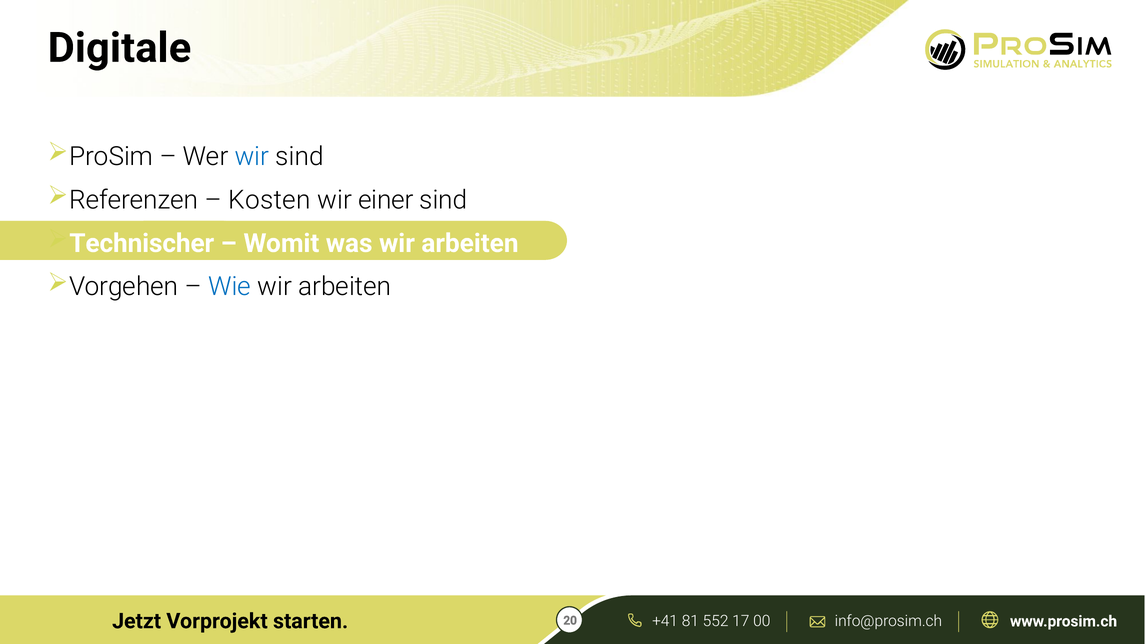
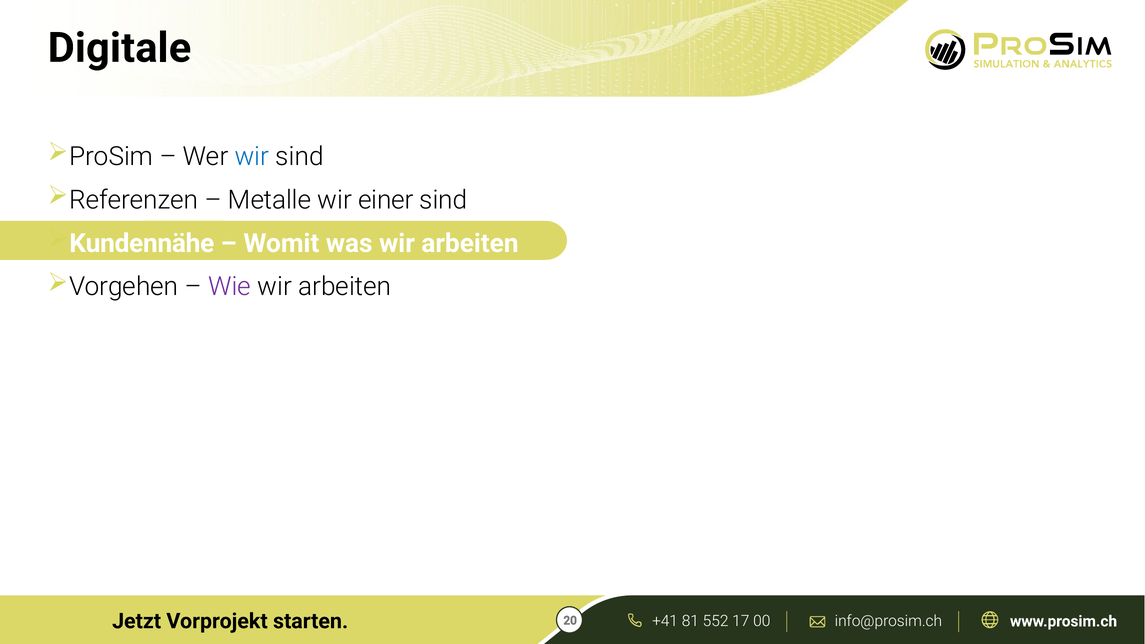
Kosten: Kosten -> Metalle (270, 200)
Technischer: Technischer -> Kundennähe (142, 243)
Wie colour: blue -> purple (230, 287)
